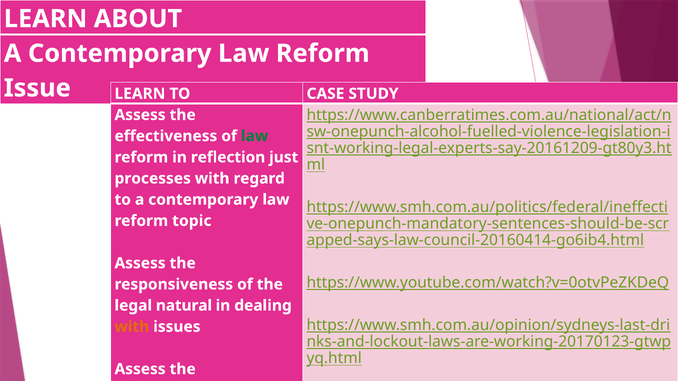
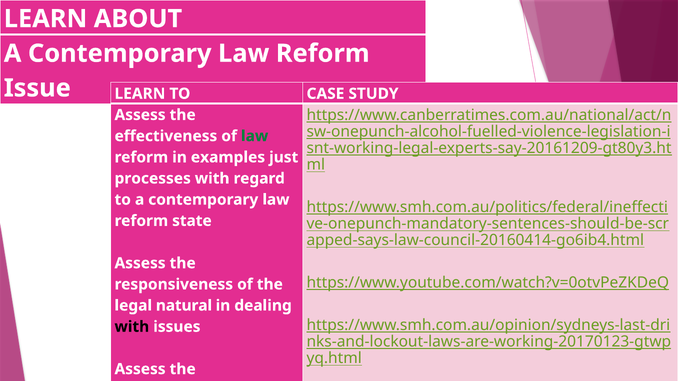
in reflection: reflection -> examples (228, 157)
topic: topic -> state (192, 221)
with colour: orange -> black (132, 327)
